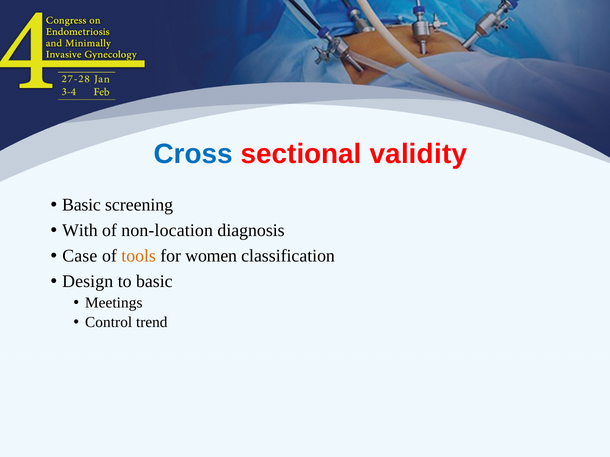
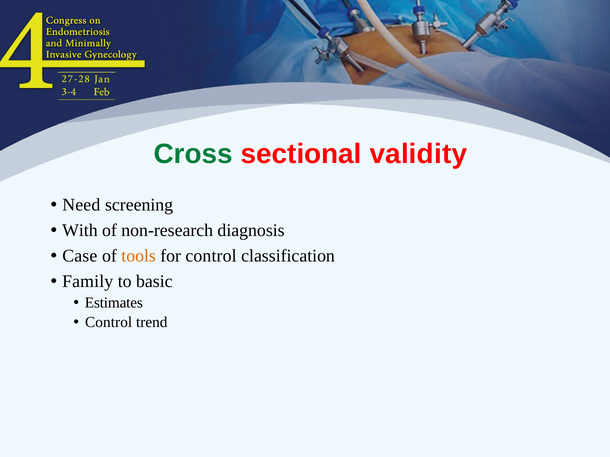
Cross colour: blue -> green (193, 154)
Basic: Basic -> Need (81, 205)
non-location: non-location -> non-research (167, 231)
for women: women -> control (211, 256)
Design: Design -> Family (88, 282)
Meetings: Meetings -> Estimates (114, 303)
